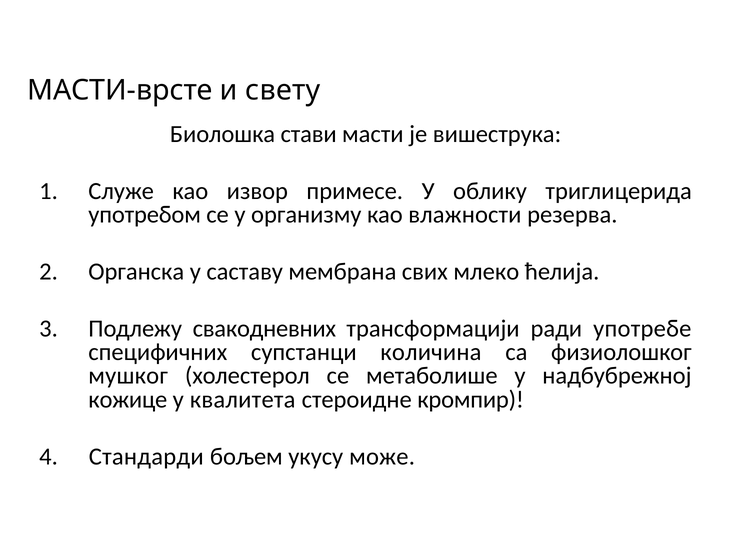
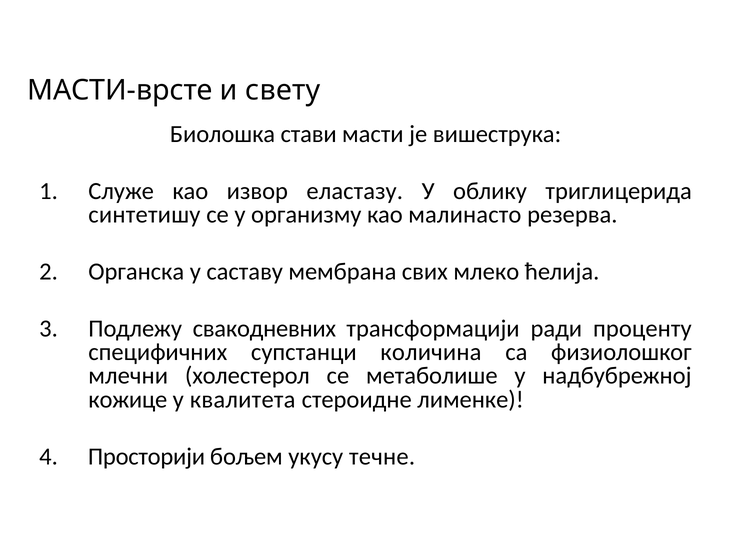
примесе: примесе -> еластазу (355, 191)
употребом: употребом -> синтетишу (144, 215)
влажности: влажности -> малинасто (465, 215)
употребе: употребе -> проценту (642, 329)
мушког: мушког -> млечни (128, 376)
кромпир: кромпир -> лименке (471, 399)
Стандарди: Стандарди -> Просторији (146, 456)
мoже: мoже -> течне (382, 456)
